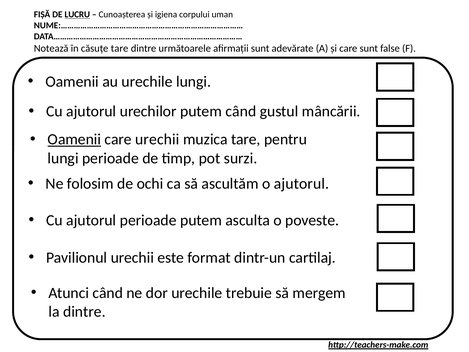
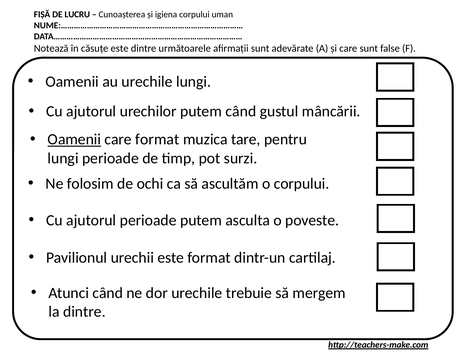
LUCRU underline: present -> none (77, 15)
căsuțe tare: tare -> este (120, 48)
care urechii: urechii -> format (157, 139)
o ajutorul: ajutorul -> corpului (302, 183)
